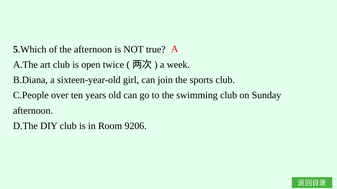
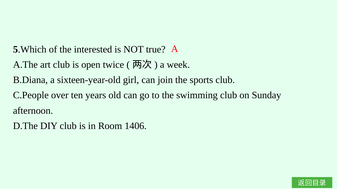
the afternoon: afternoon -> interested (93, 50)
9206: 9206 -> 1406 (136, 126)
